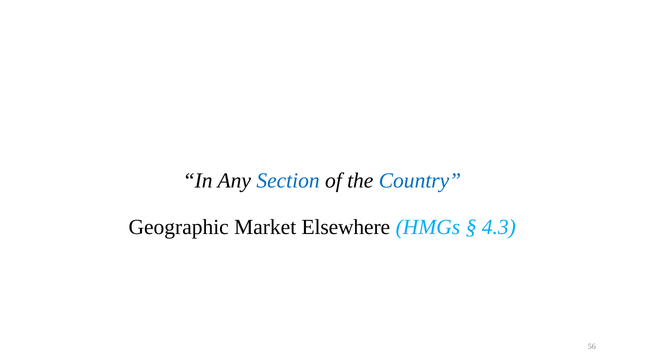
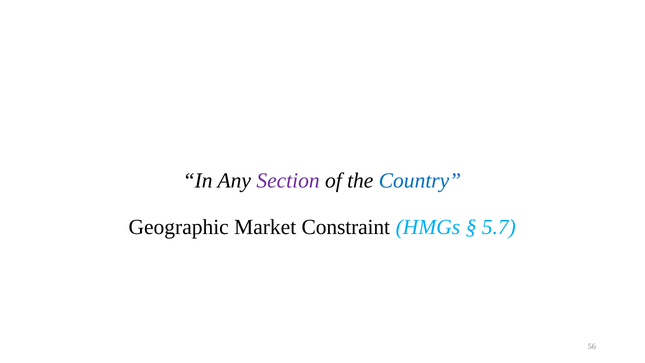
Section colour: blue -> purple (288, 181)
Elsewhere: Elsewhere -> Constraint (346, 227)
4.3: 4.3 -> 5.7 (499, 227)
